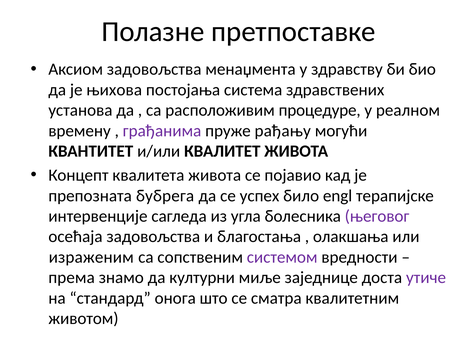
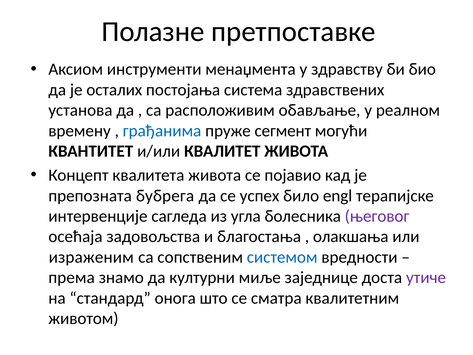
Аксиом задовољства: задовољства -> инструменти (154, 69)
њихова: њихова -> осталих (114, 90)
процедуре: процедуре -> обављање (320, 110)
грађанима colour: purple -> blue (162, 131)
рађању: рађању -> сегмент (283, 131)
системом colour: purple -> blue (282, 257)
